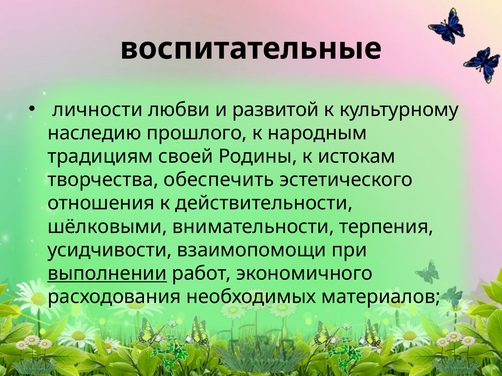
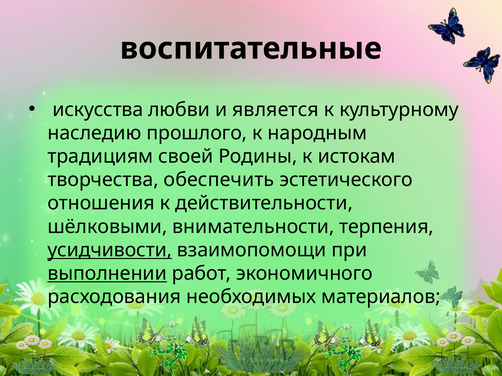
личности: личности -> искусства (98, 110)
развитой: развитой -> является (275, 110)
усидчивости underline: none -> present (110, 250)
